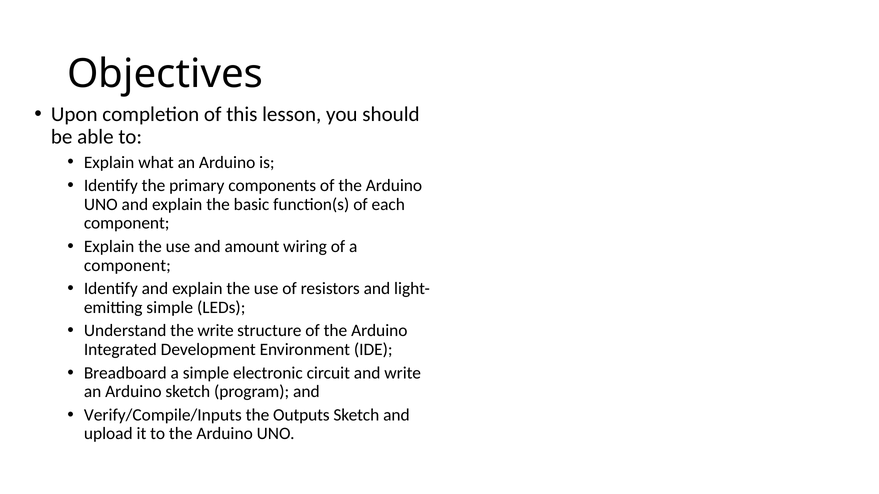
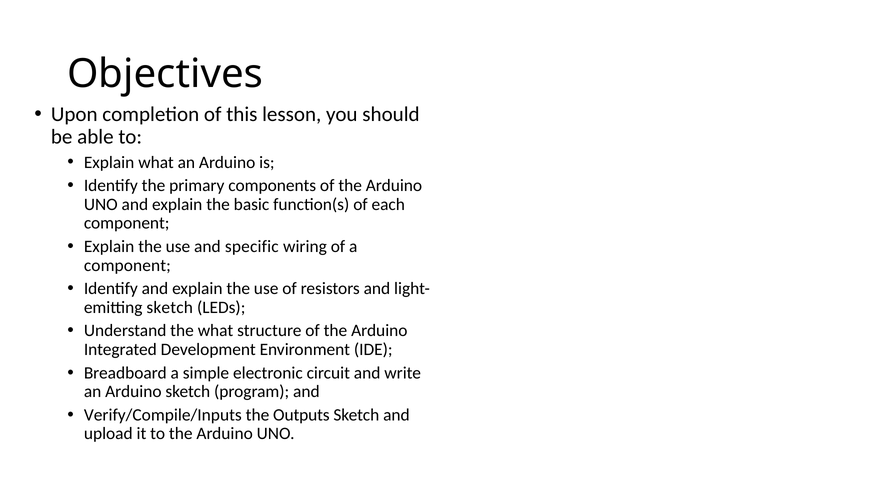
amount: amount -> specific (252, 247)
simple: simple -> sketch (170, 308)
the write: write -> what (216, 331)
